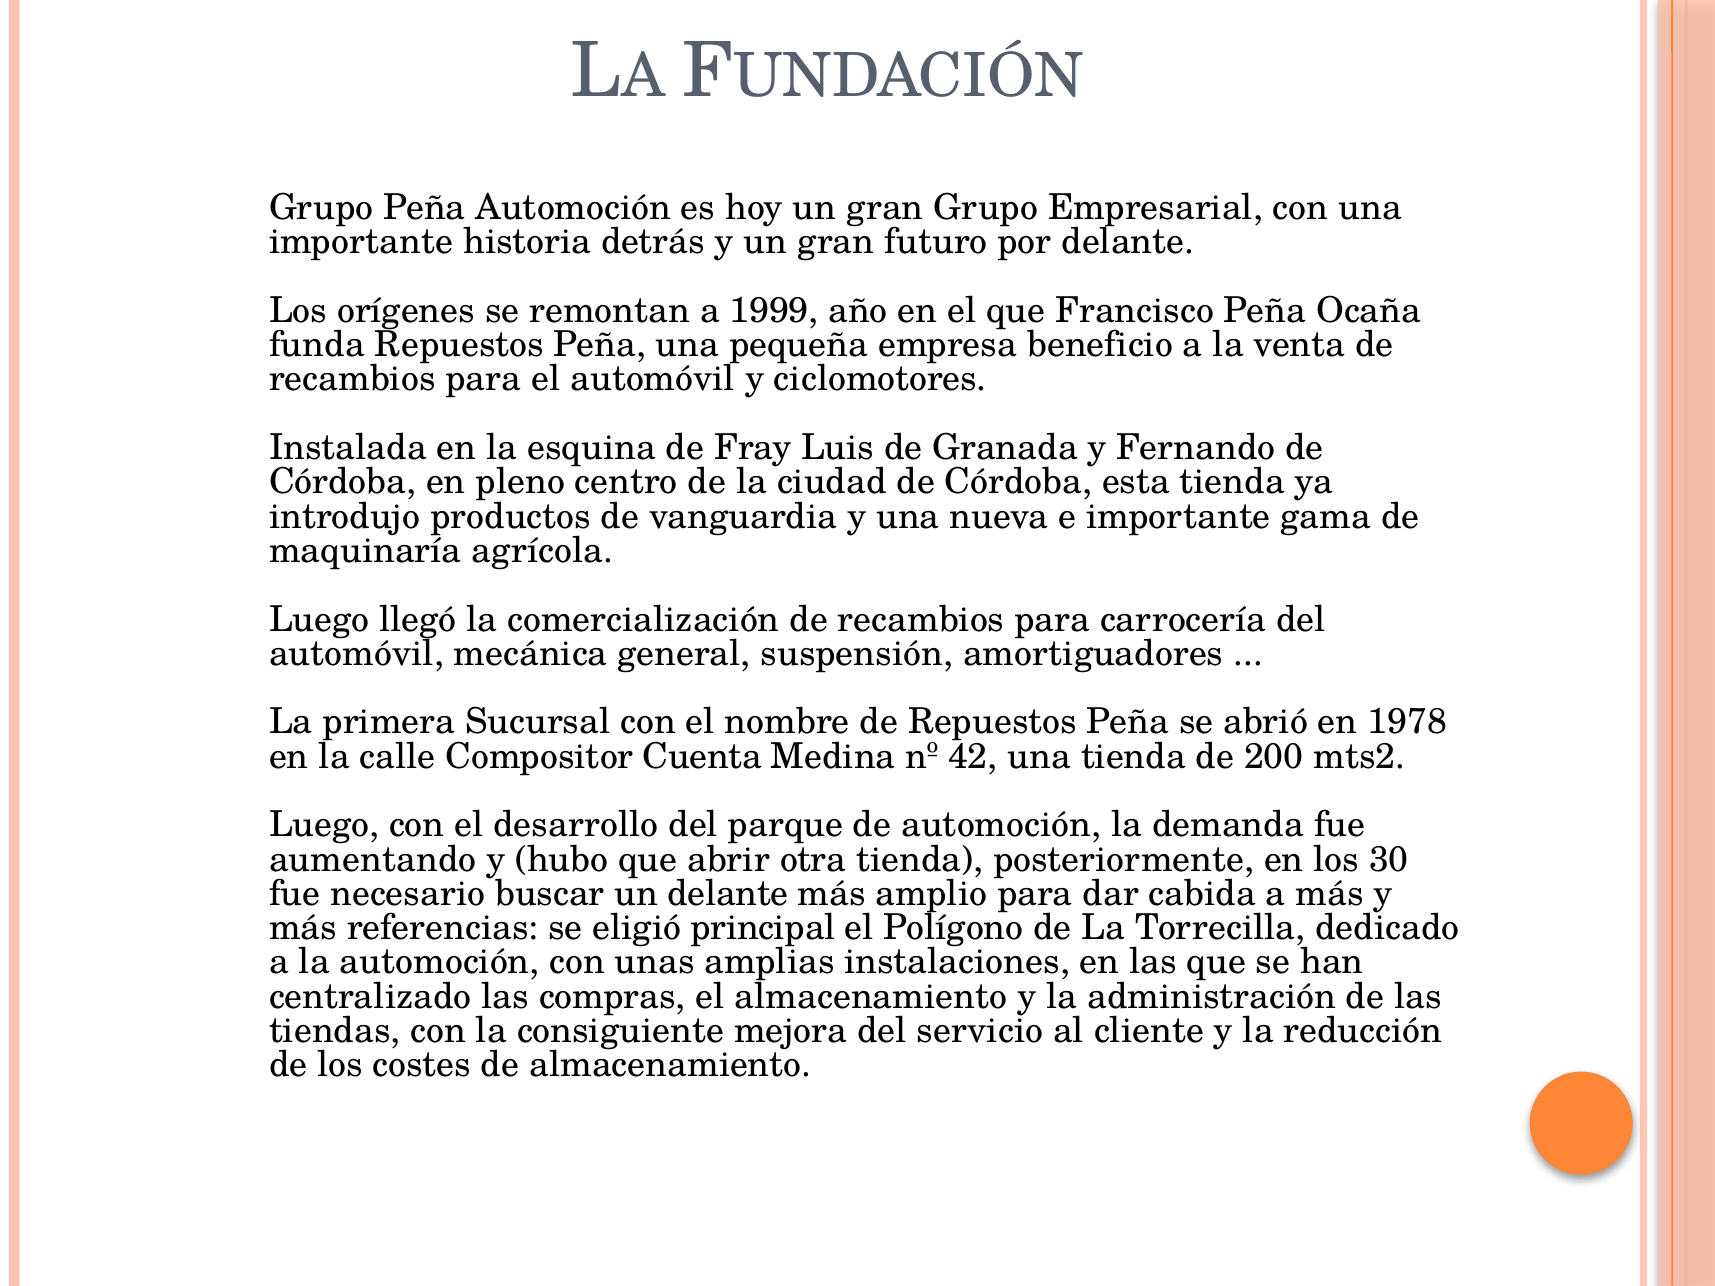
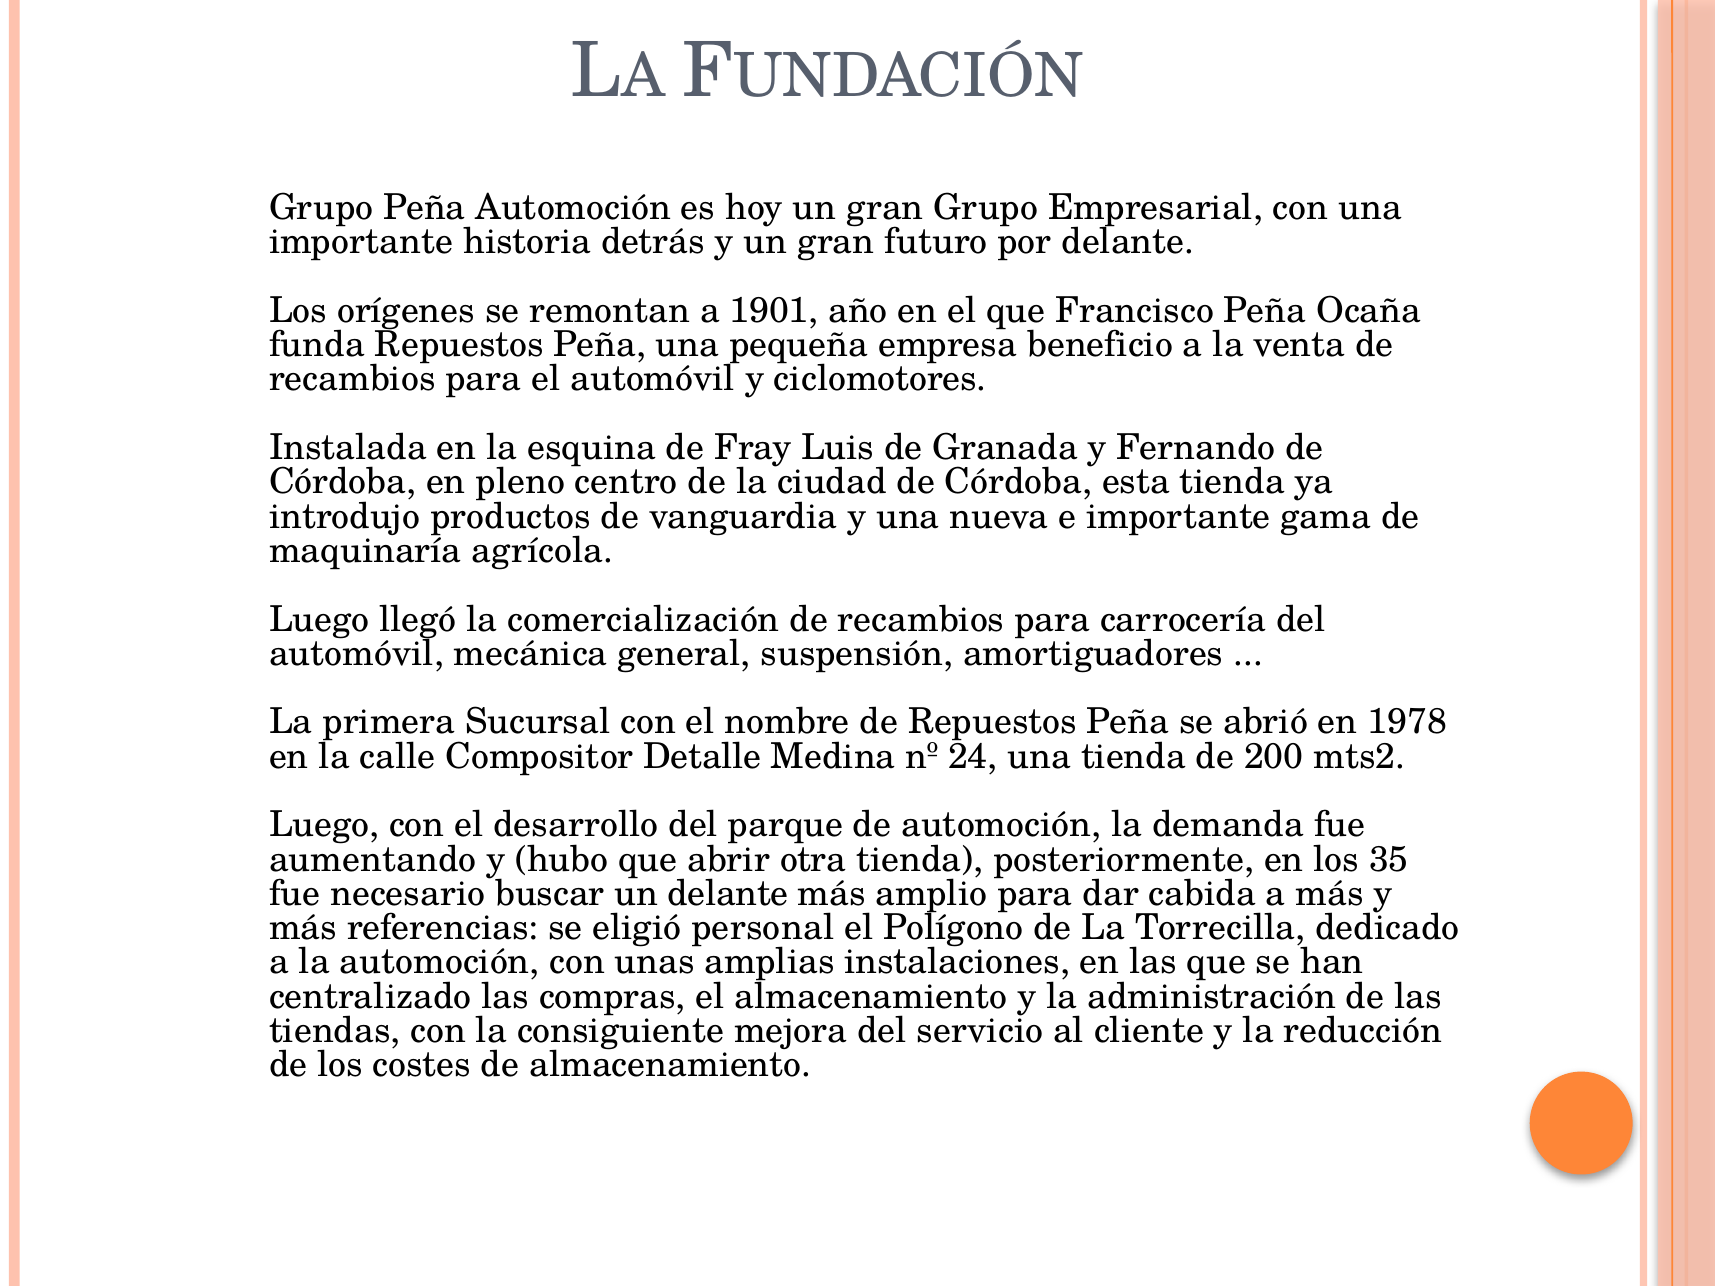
1999: 1999 -> 1901 (774, 311)
Cuenta: Cuenta -> Detalle (702, 757)
42: 42 -> 24 (973, 757)
30: 30 -> 35 (1389, 859)
principal: principal -> personal (763, 928)
